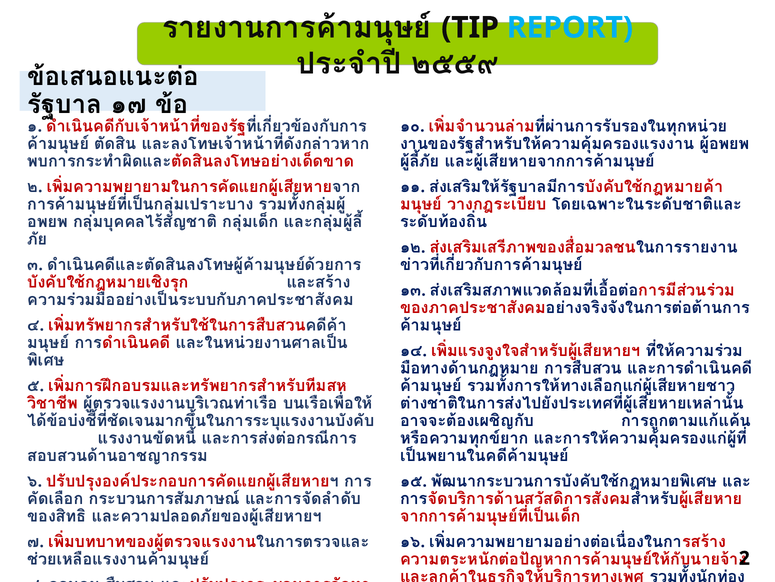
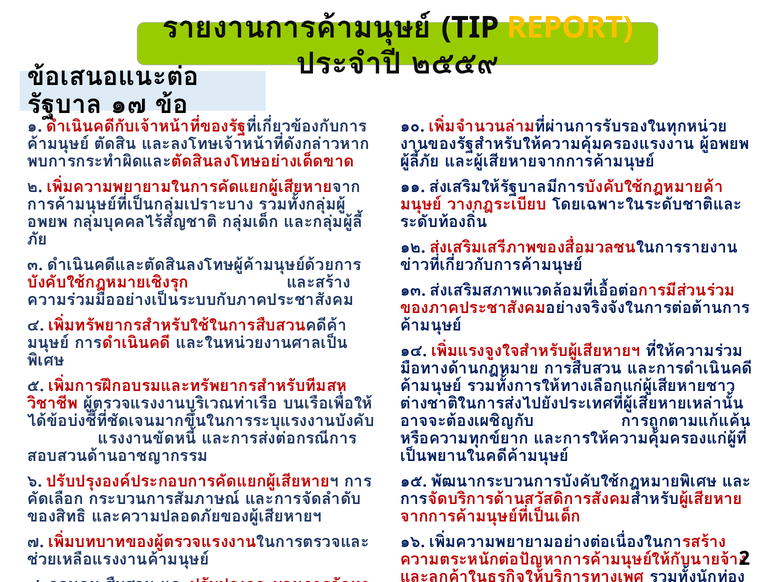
REPORT colour: light blue -> yellow (570, 28)
